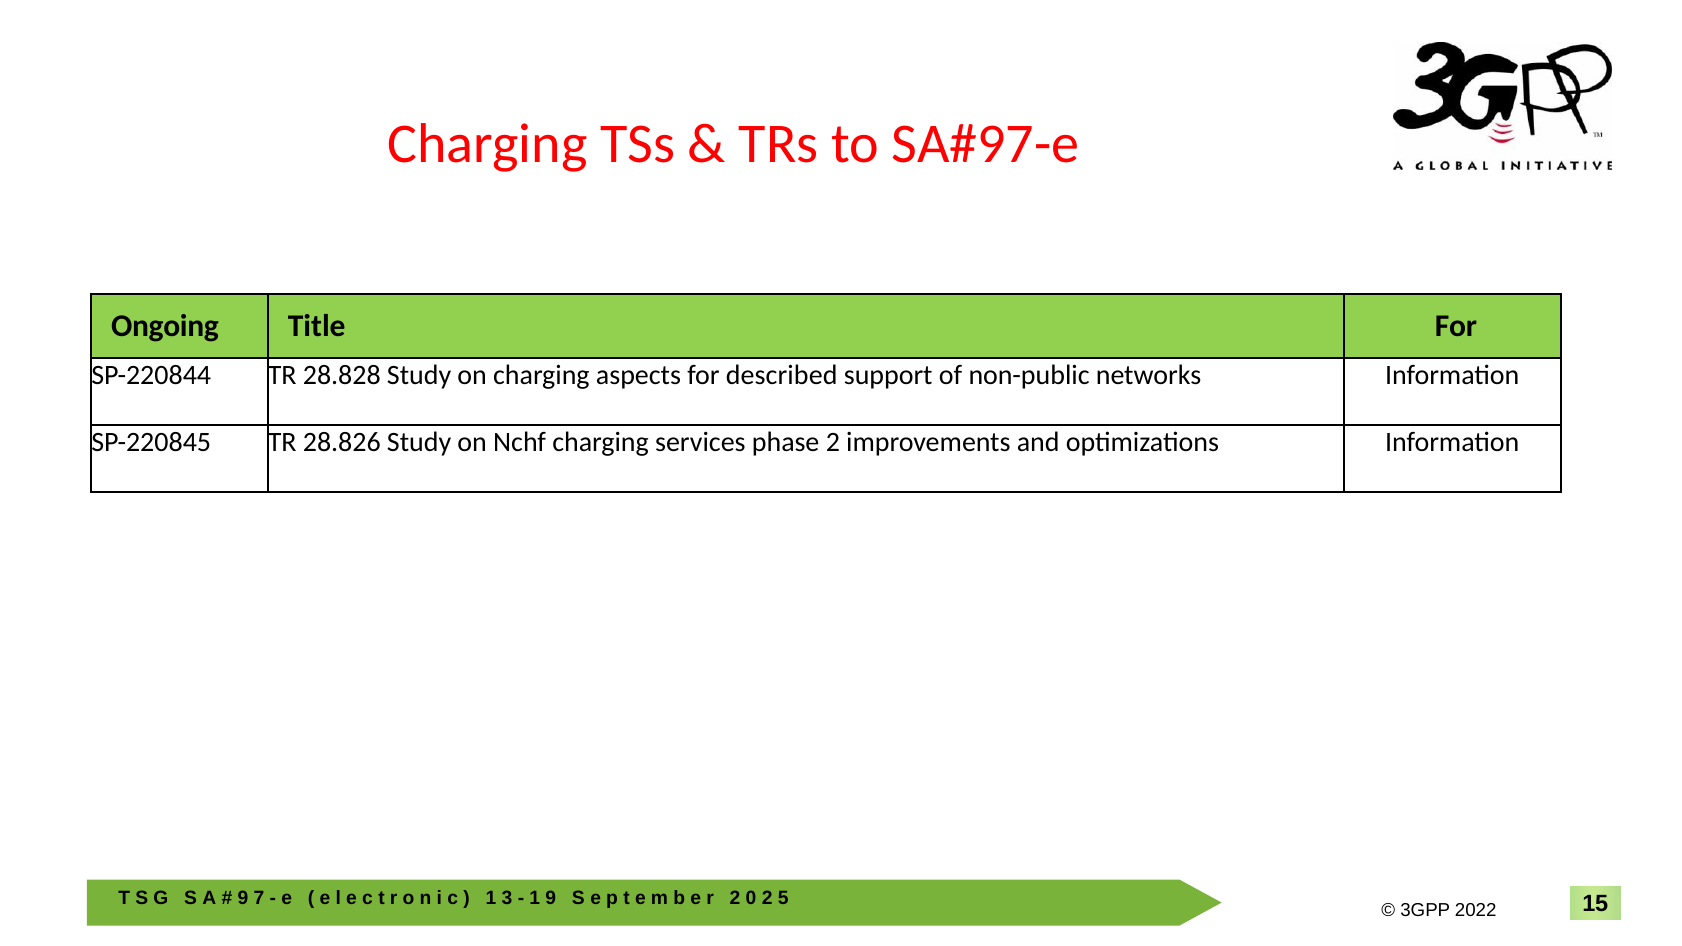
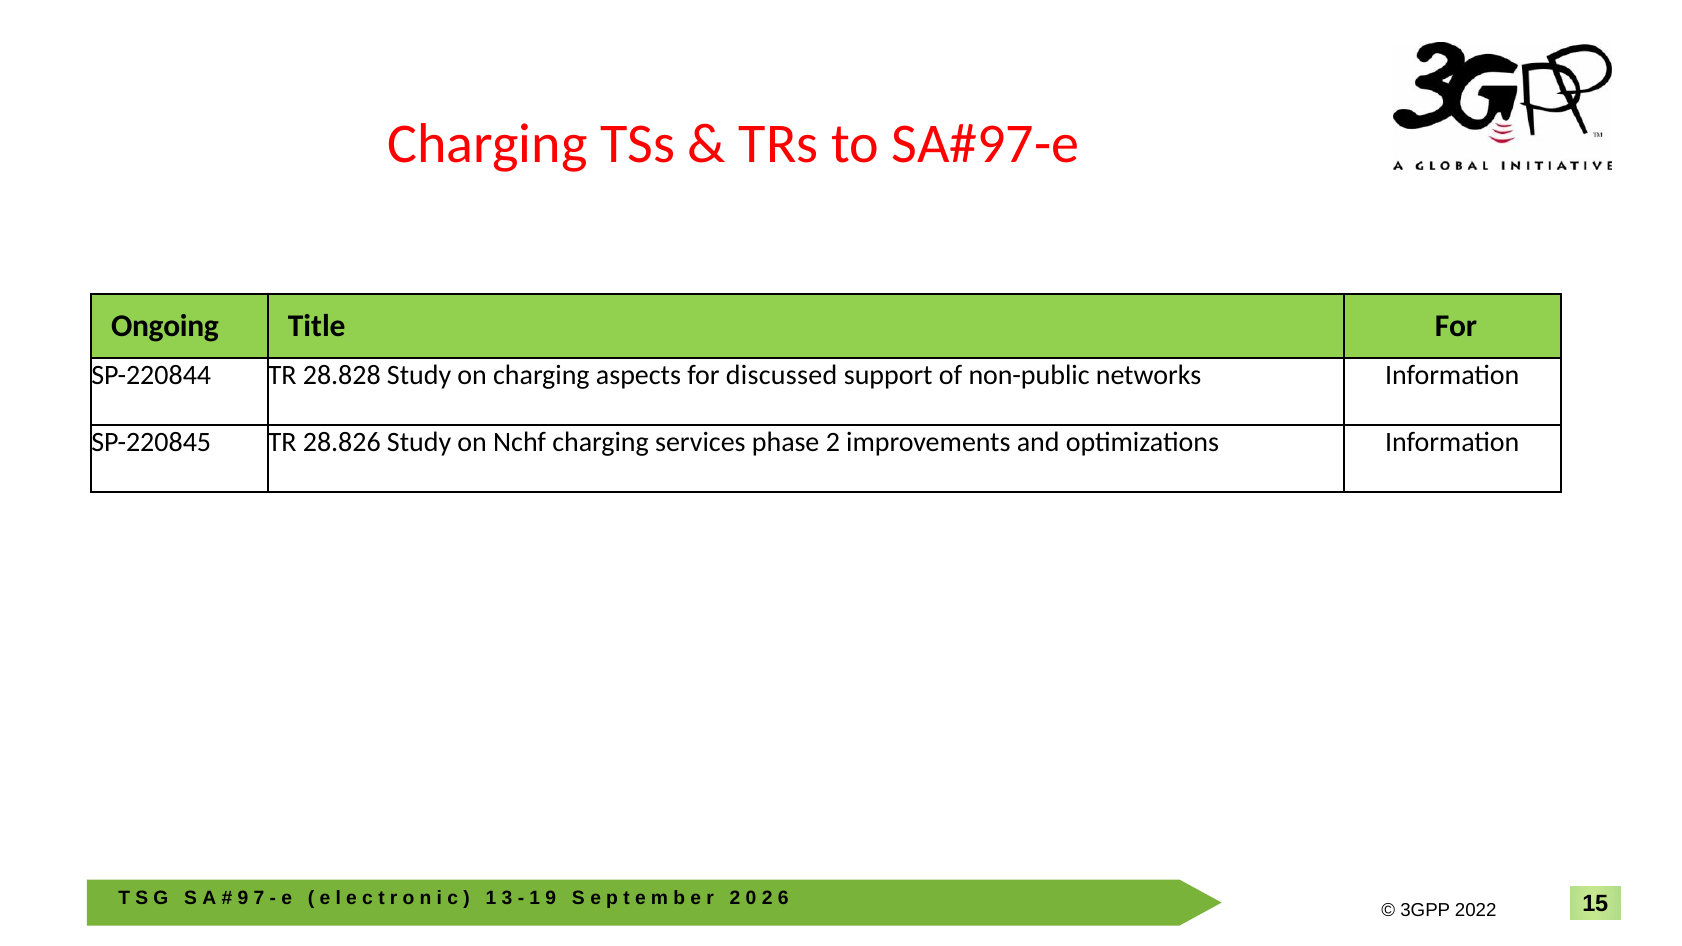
described: described -> discussed (782, 375)
5: 5 -> 6 (783, 899)
